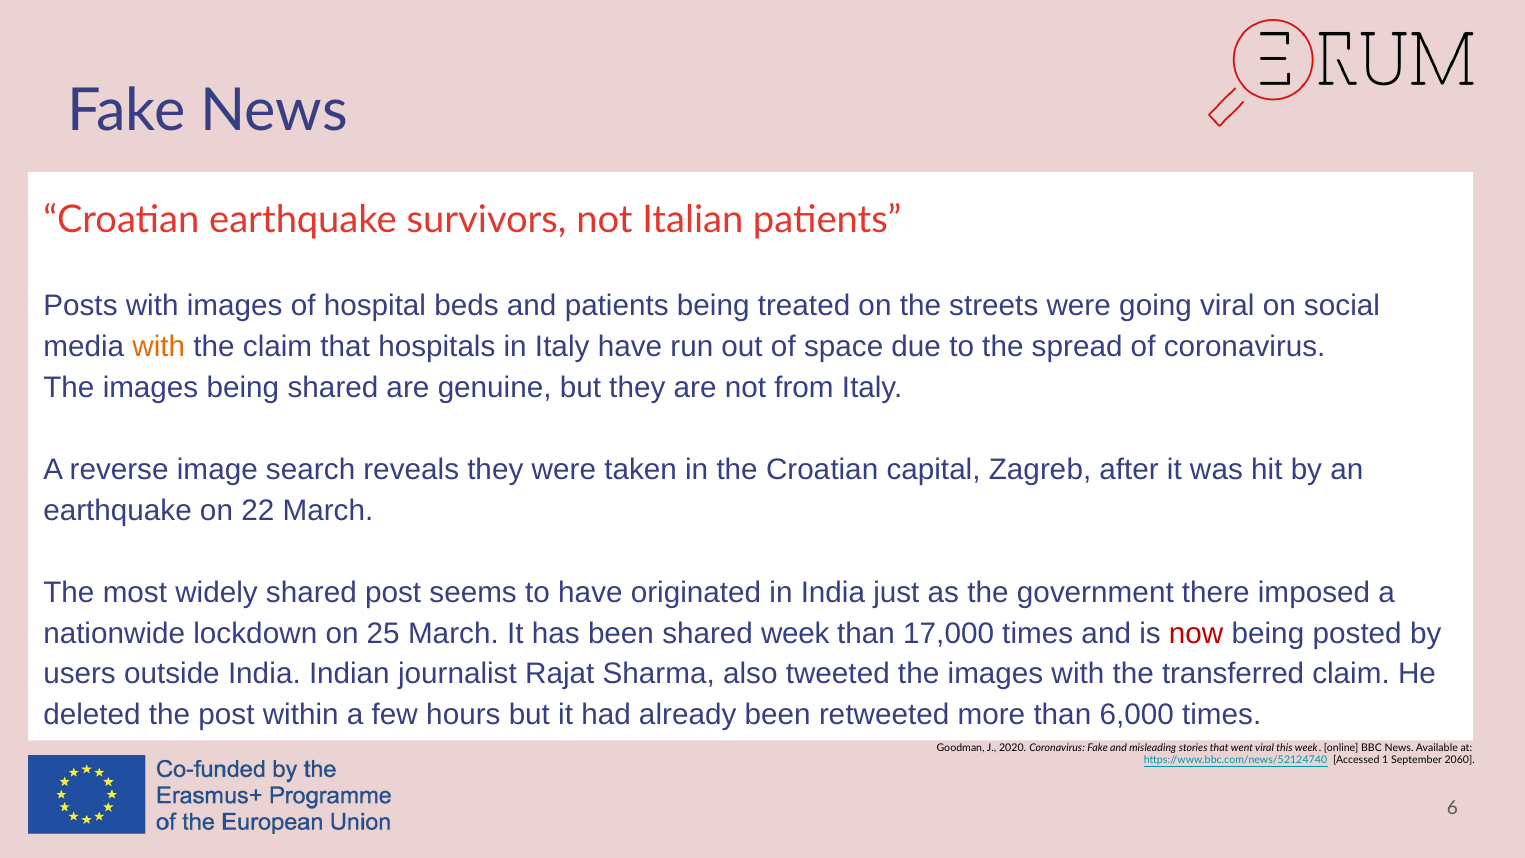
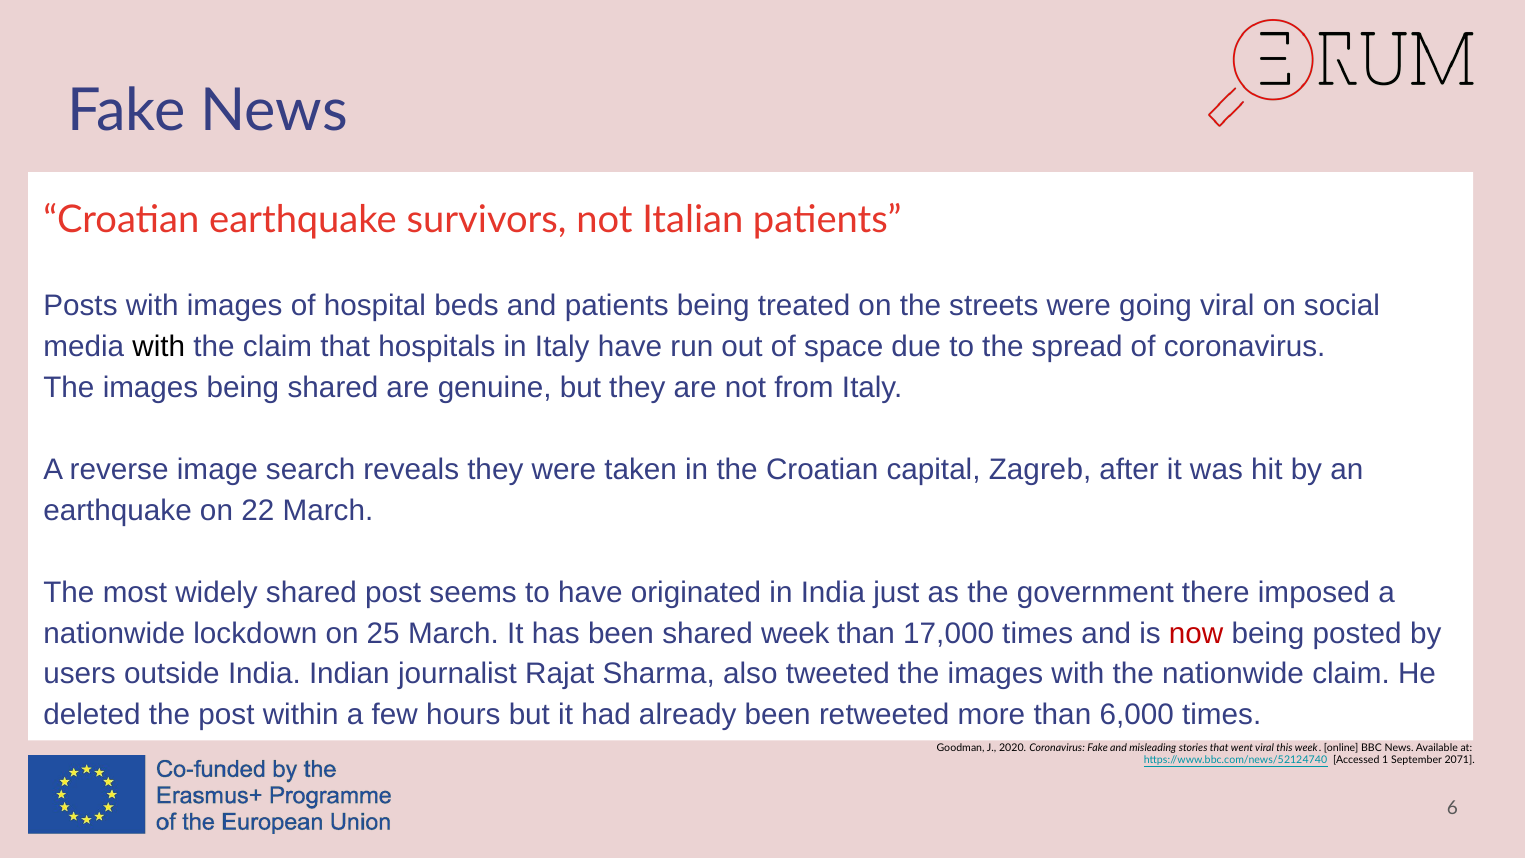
with colour: orange -> black (159, 347)
the transferred: transferred -> nationwide (1233, 674)
2060: 2060 -> 2071 (1460, 760)
